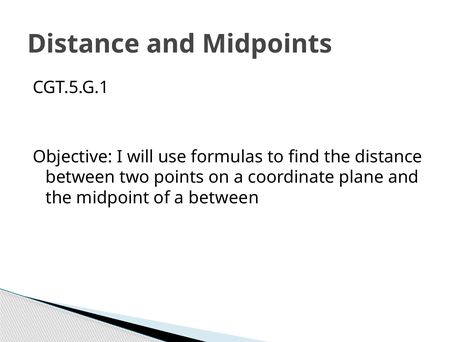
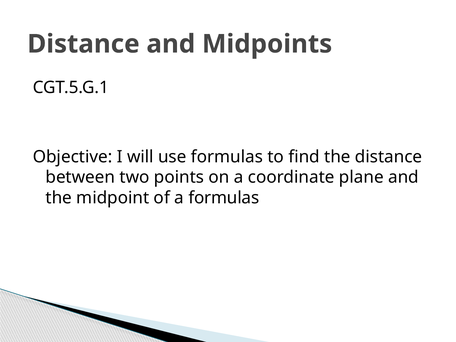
a between: between -> formulas (224, 198)
